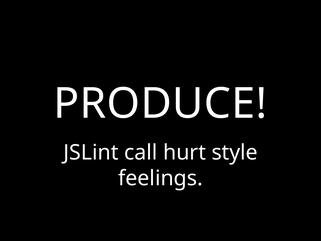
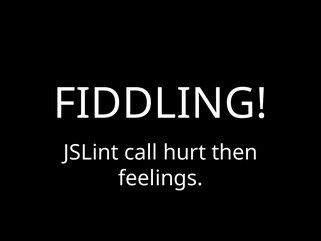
PRODUCE: PRODUCE -> FIDDLING (160, 104)
style: style -> then (235, 152)
